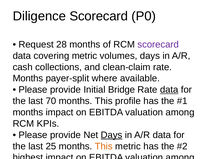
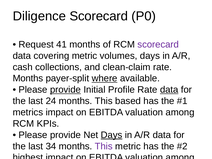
28: 28 -> 41 (62, 44)
where underline: none -> present (105, 78)
provide underline: none -> present (65, 90)
Bridge: Bridge -> Profile (121, 90)
70: 70 -> 24 (51, 101)
profile: profile -> based (128, 101)
months: months -> metrics (28, 112)
25: 25 -> 34 (51, 146)
This colour: orange -> purple (104, 146)
